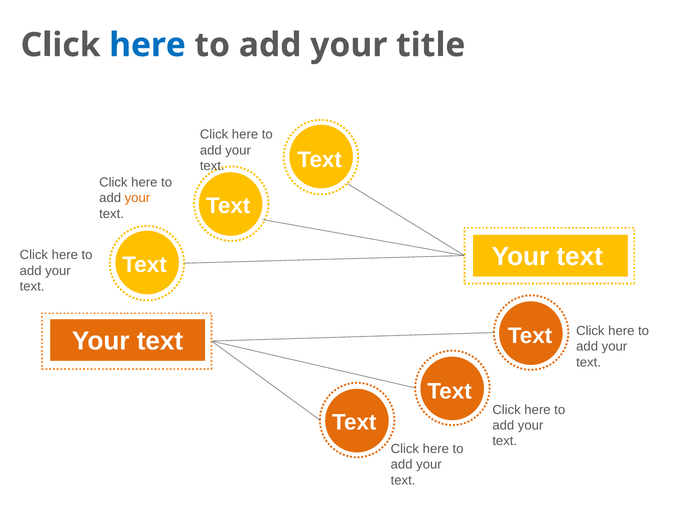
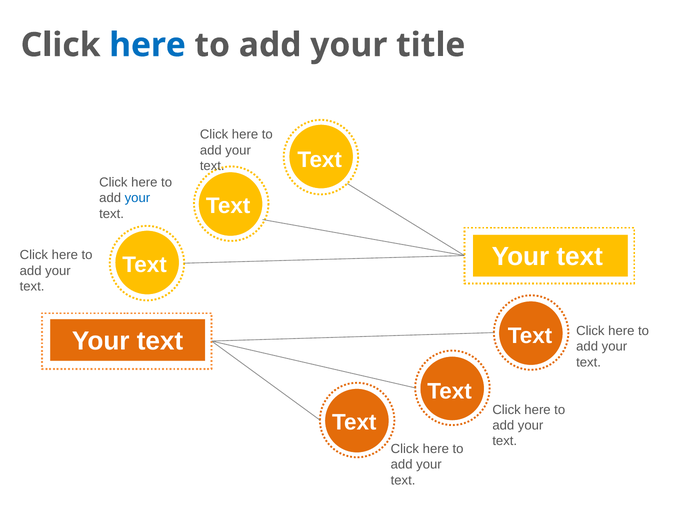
your colour: orange -> blue (137, 198)
